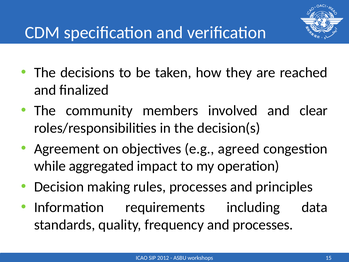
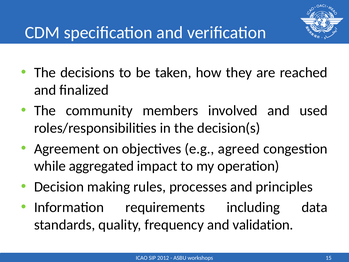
clear: clear -> used (314, 111)
and processes: processes -> validation (263, 225)
